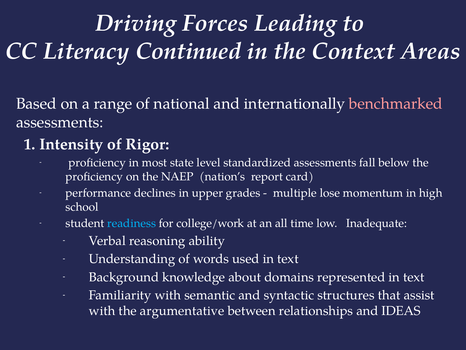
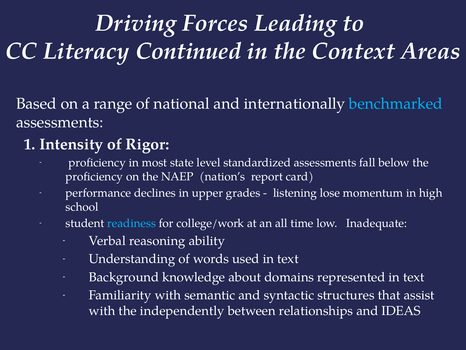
benchmarked colour: pink -> light blue (396, 104)
multiple: multiple -> listening (295, 193)
argumentative: argumentative -> independently (182, 310)
